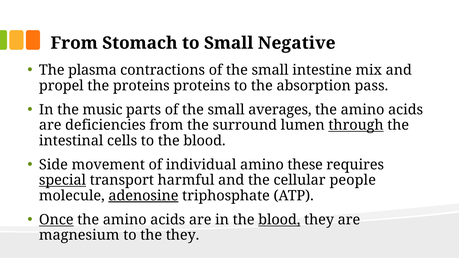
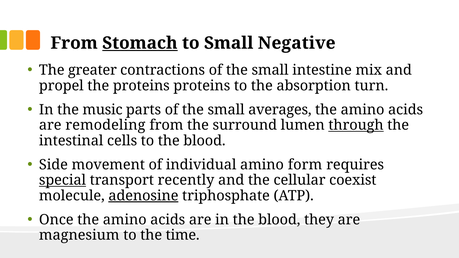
Stomach underline: none -> present (140, 43)
plasma: plasma -> greater (92, 70)
pass: pass -> turn (371, 86)
deficiencies: deficiencies -> remodeling (105, 125)
these: these -> form (305, 165)
harmful: harmful -> recently (186, 180)
people: people -> coexist (353, 180)
Once underline: present -> none (56, 220)
blood underline: present -> none (279, 220)
the they: they -> time (183, 235)
